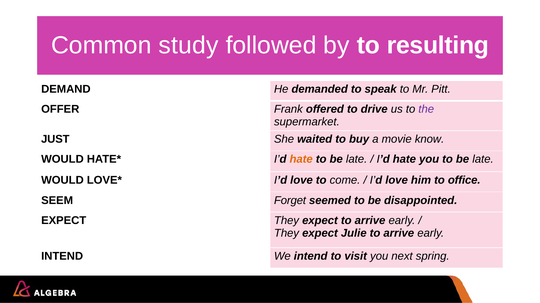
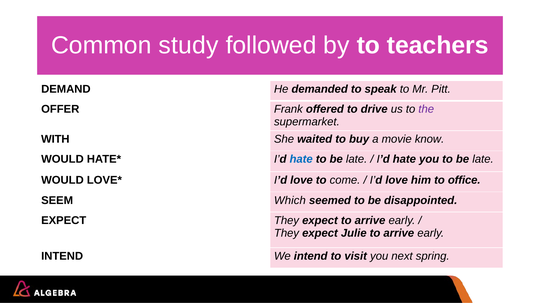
resulting: resulting -> teachers (438, 45)
JUST: JUST -> WITH (55, 139)
hate colour: orange -> blue (301, 160)
Forget: Forget -> Which (290, 201)
